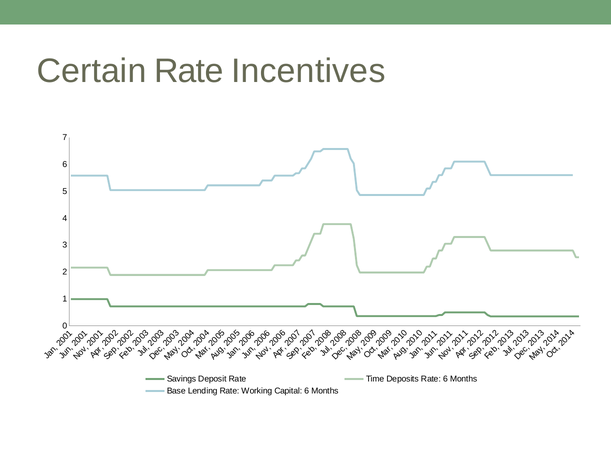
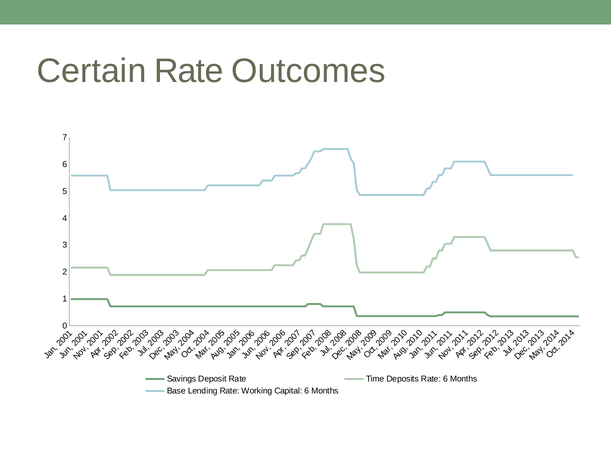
Incentives: Incentives -> Outcomes (308, 71)
